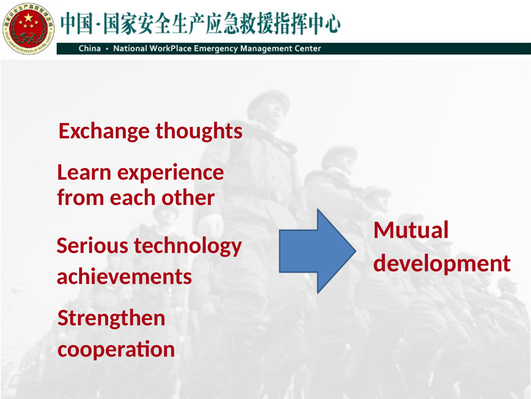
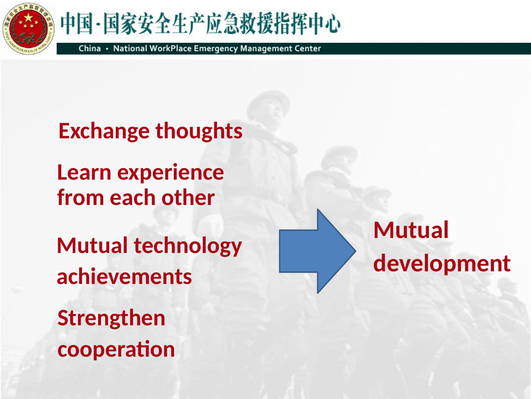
Serious: Serious -> Mutual (92, 245)
